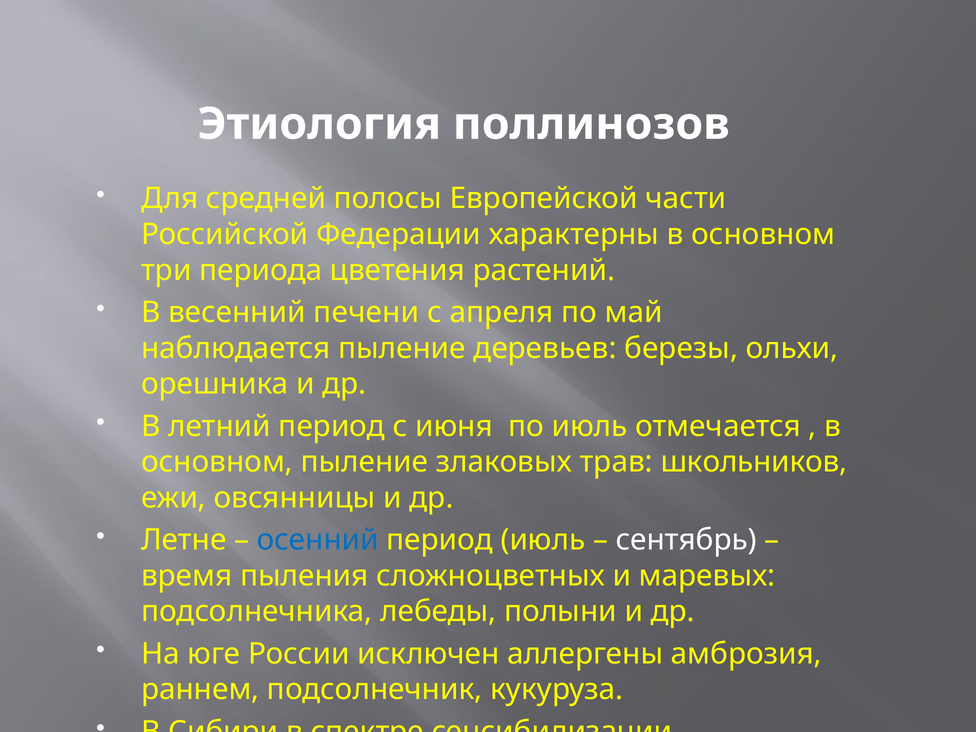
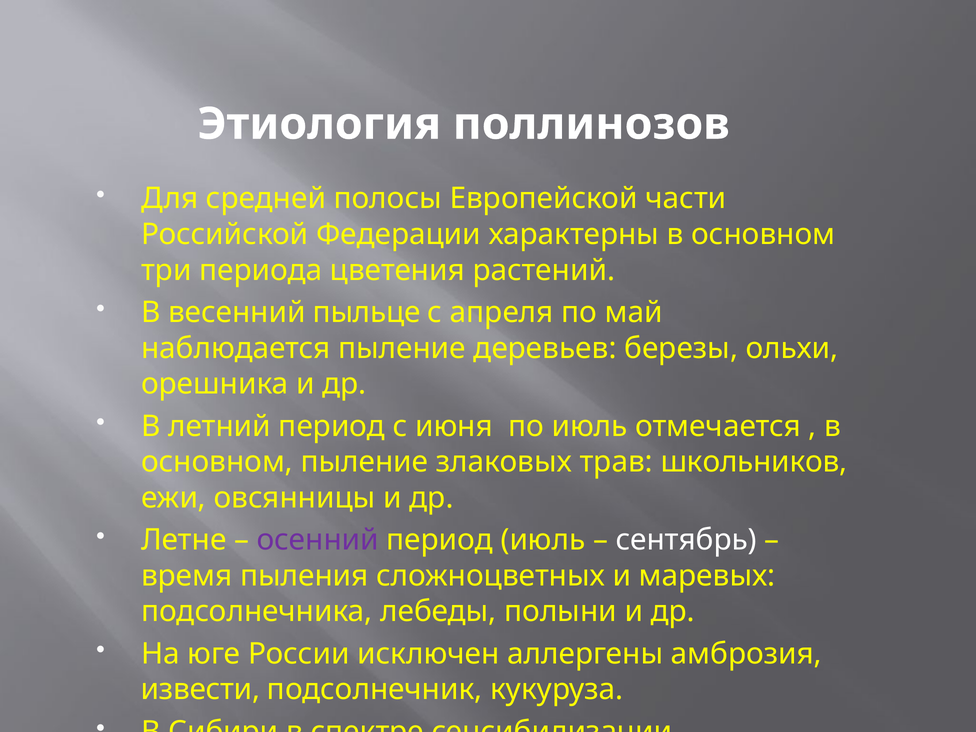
печени: печени -> пыльце (367, 312)
осенний colour: blue -> purple (318, 540)
раннем: раннем -> извести (200, 690)
